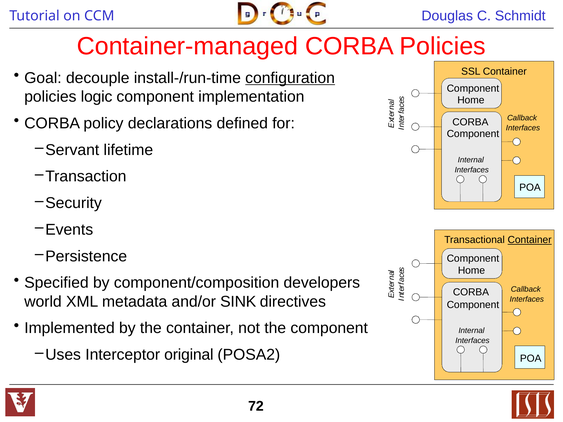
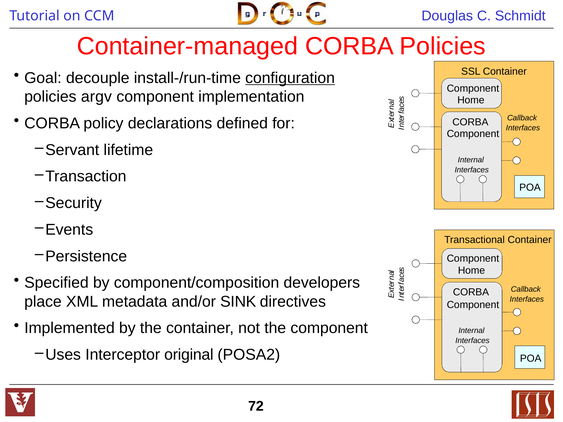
logic: logic -> argv (96, 97)
Container underline: present -> none (530, 240)
world: world -> place (43, 302)
